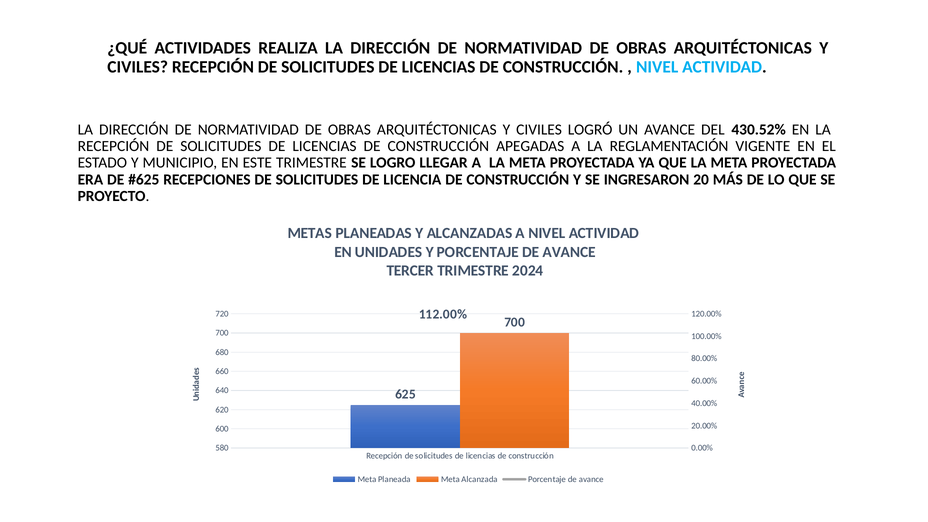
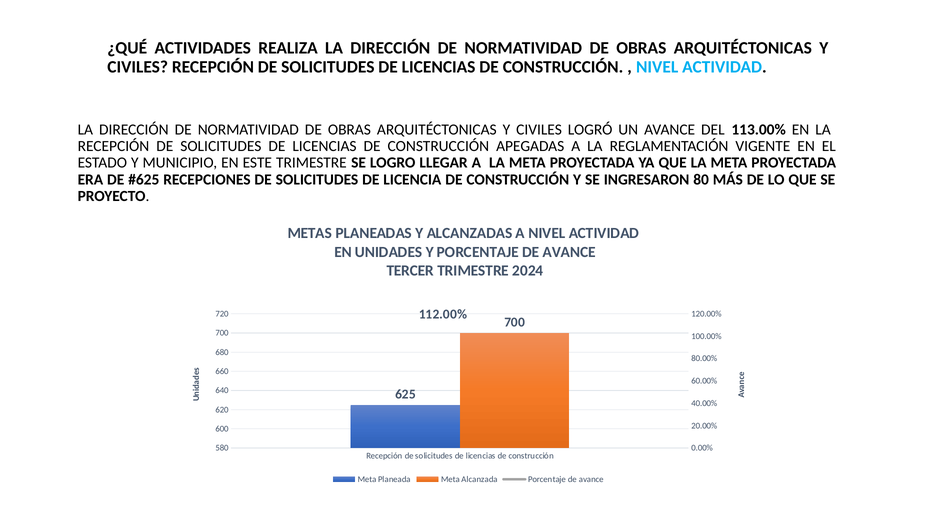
430.52%: 430.52% -> 113.00% (759, 129)
20: 20 -> 80 (701, 179)
